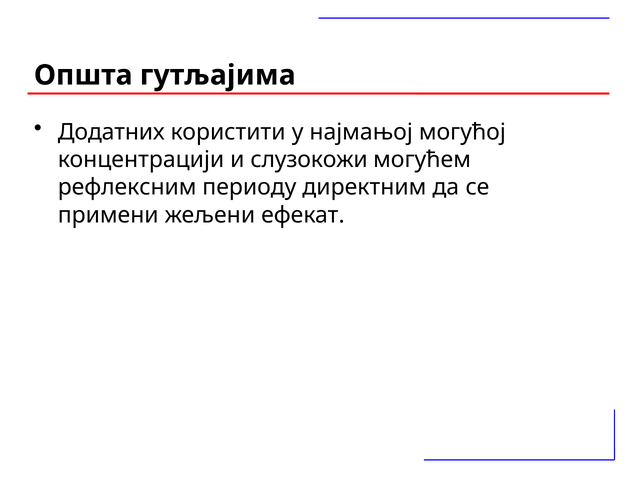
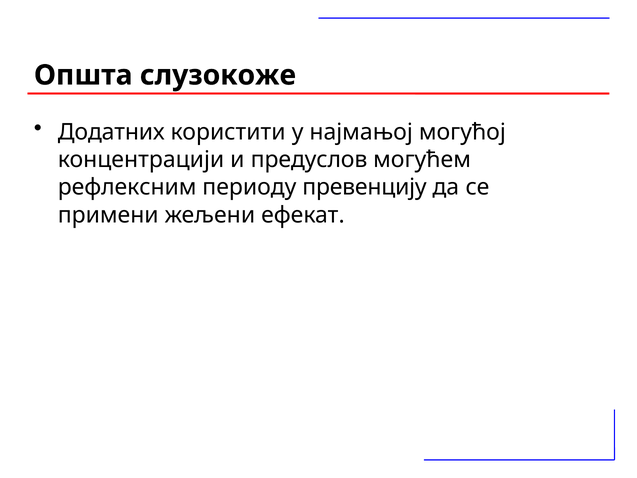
гутљајима: гутљајима -> слузокоже (218, 75)
слузокожи: слузокожи -> предуслов (309, 160)
директним: директним -> превенцију (364, 187)
